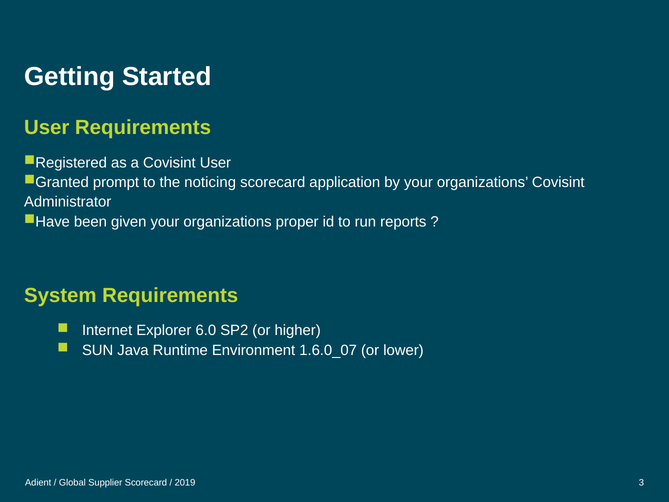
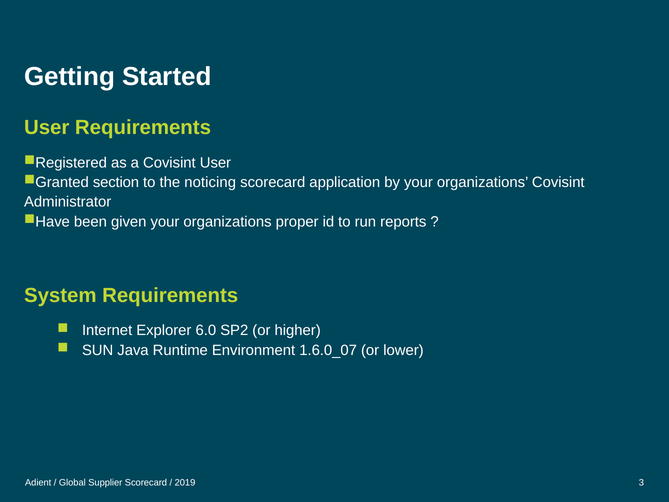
prompt: prompt -> section (116, 182)
